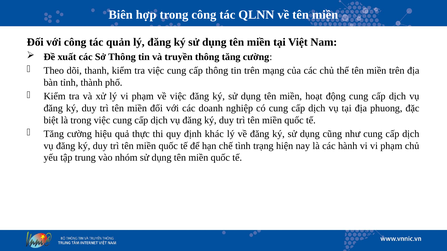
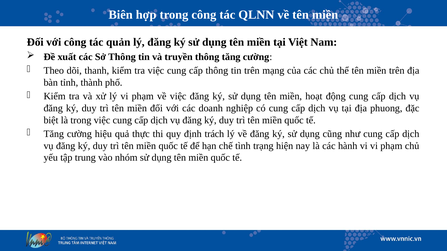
khác: khác -> trách (214, 134)
